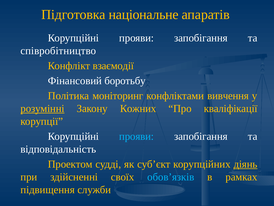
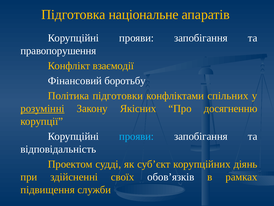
співробітництво: співробітництво -> правопорушення (58, 51)
моніторинг: моніторинг -> підготовки (118, 95)
вивчення: вивчення -> спільних (228, 95)
Кожних: Кожних -> Якісних (138, 108)
кваліфікації: кваліфікації -> досягненню (231, 108)
діянь underline: present -> none (246, 164)
обов’язків colour: light blue -> white (171, 177)
